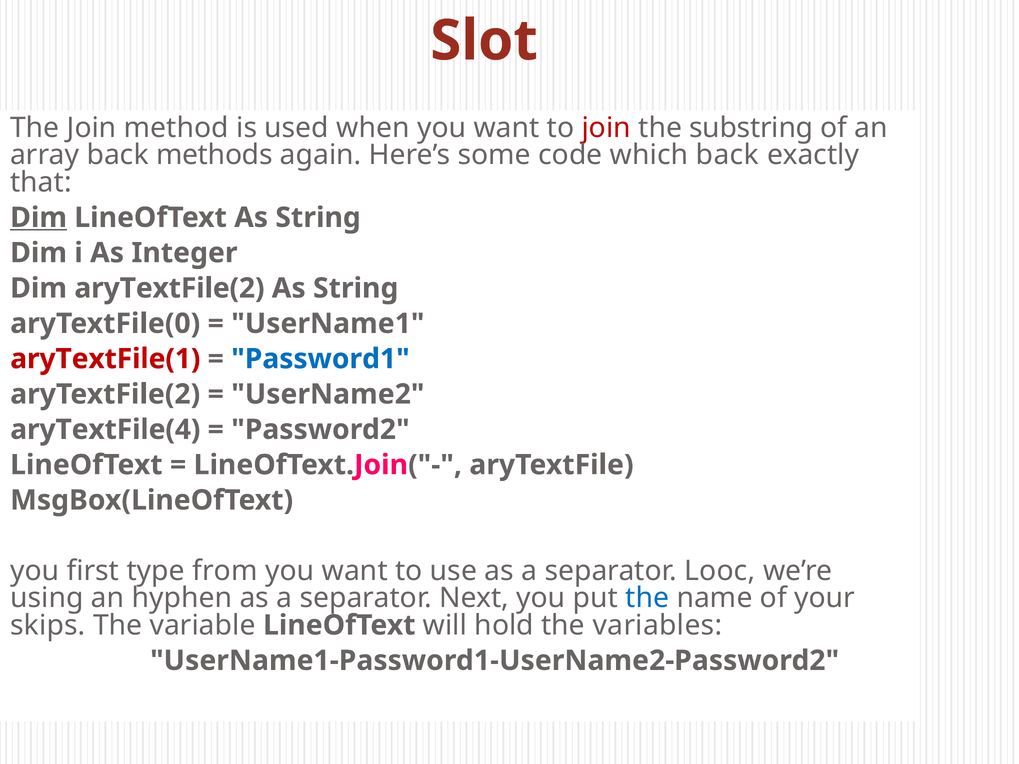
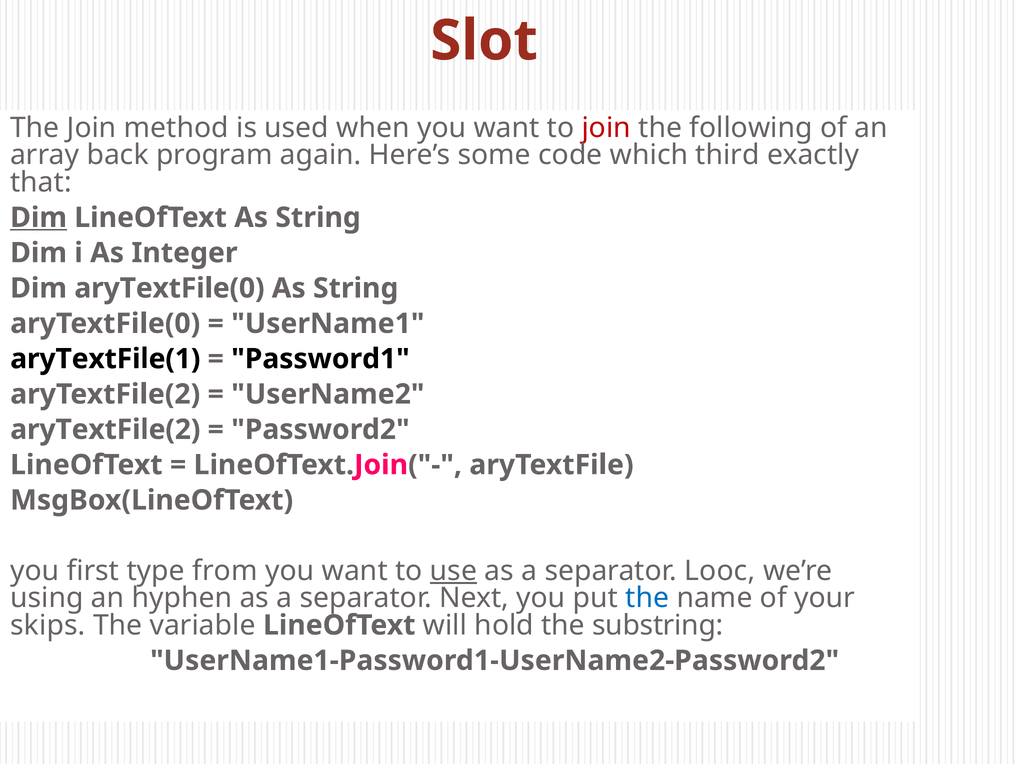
substring: substring -> following (751, 128)
methods: methods -> program (214, 155)
which back: back -> third (728, 155)
Dim aryTextFile(2: aryTextFile(2 -> aryTextFile(0 (169, 288)
aryTextFile(1 colour: red -> black (105, 359)
Password1 colour: blue -> black (320, 359)
aryTextFile(4: aryTextFile(4 -> aryTextFile(2 (105, 430)
use underline: none -> present (453, 571)
variables: variables -> substring (658, 625)
